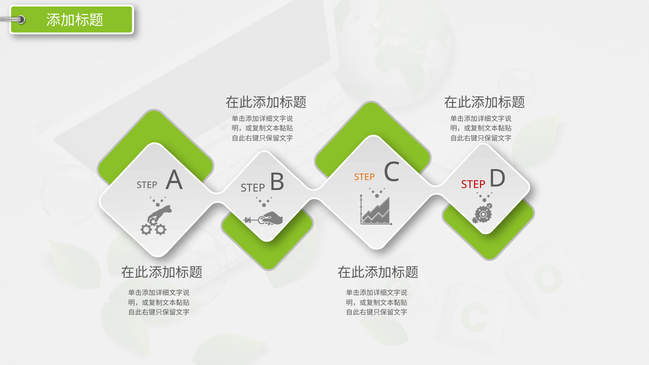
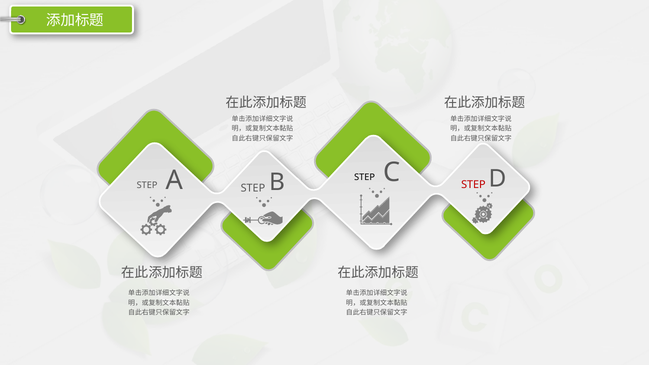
STEP colour: orange -> black (365, 177)
